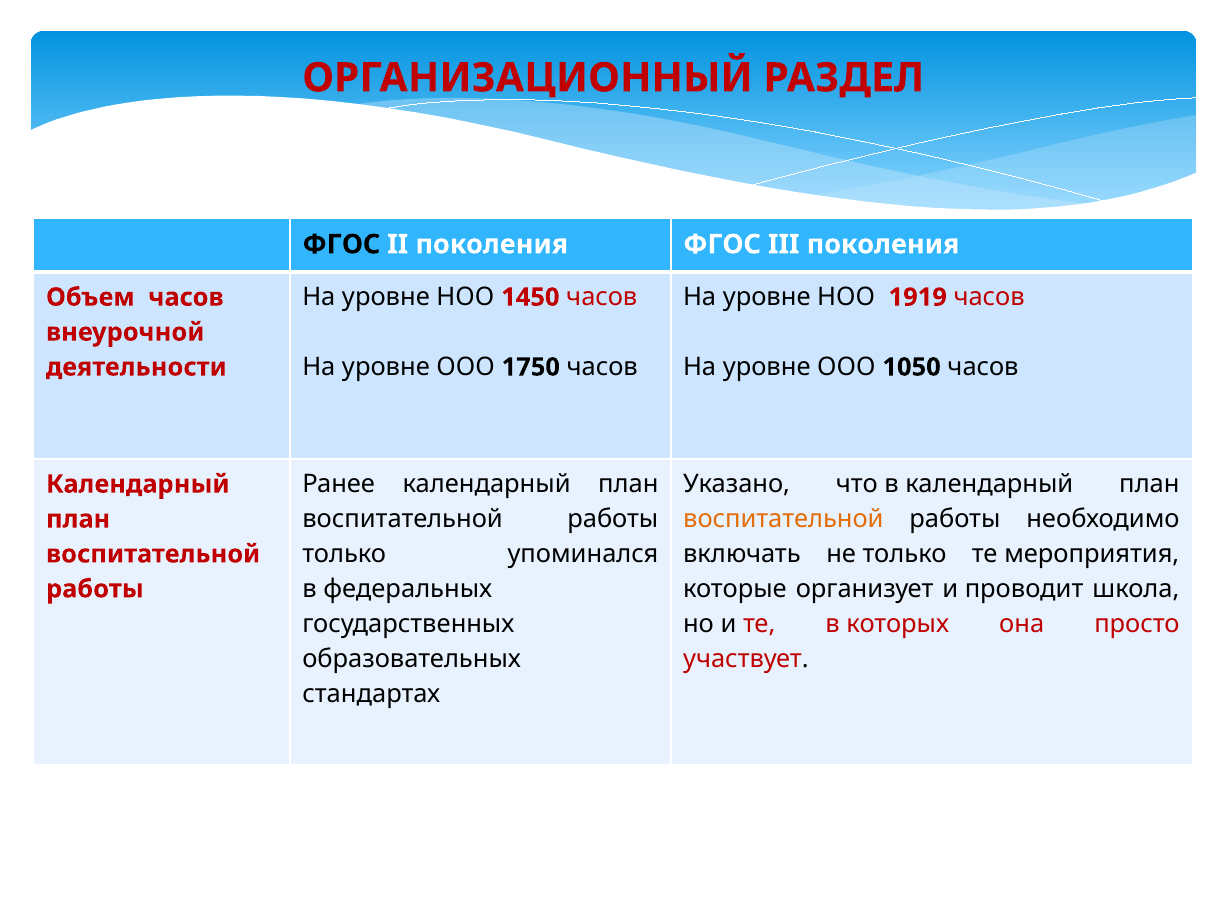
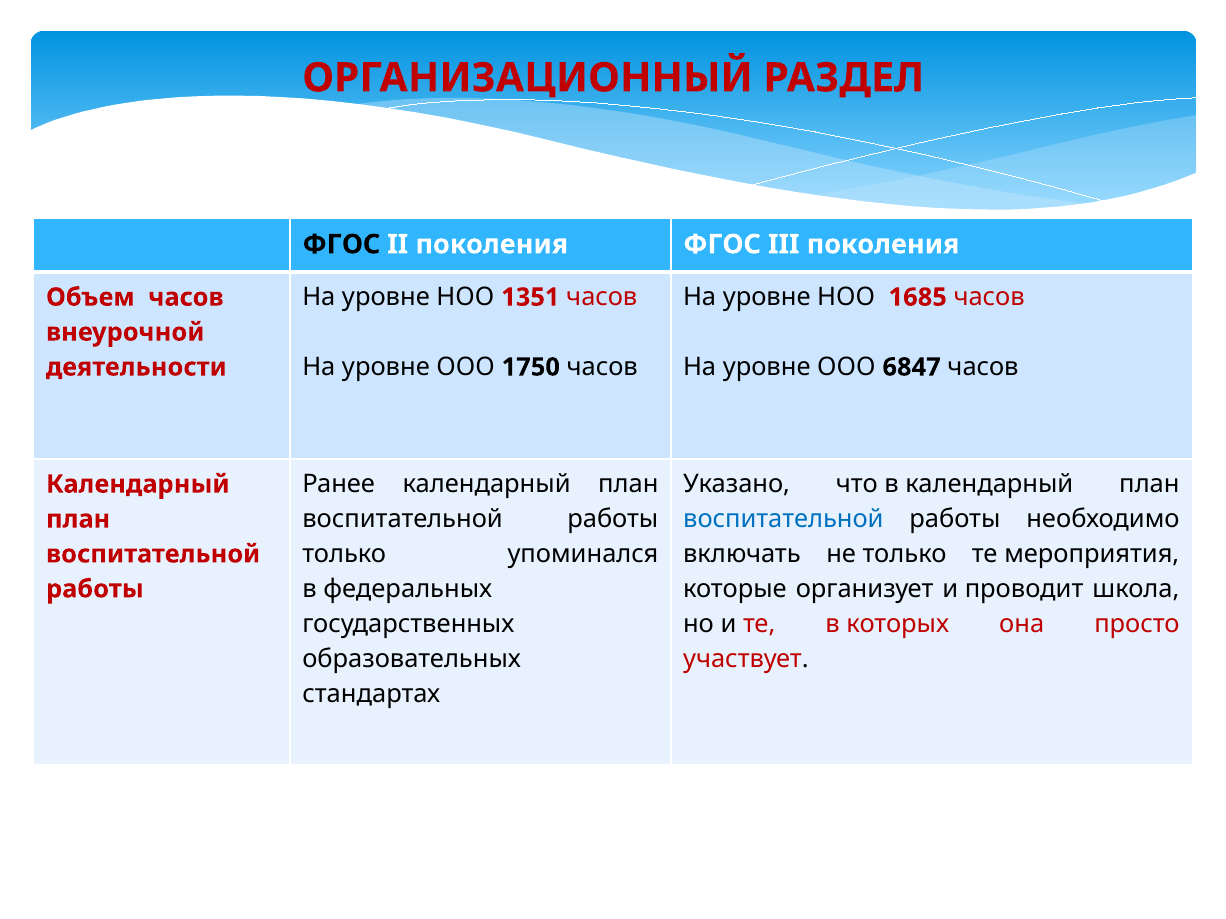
1450: 1450 -> 1351 (530, 297)
1919: 1919 -> 1685 (918, 297)
1050: 1050 -> 6847 (912, 367)
воспитательной colour: orange -> blue (783, 519)
